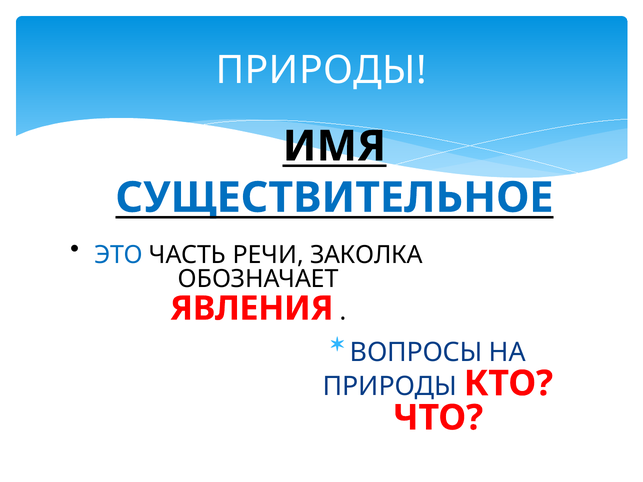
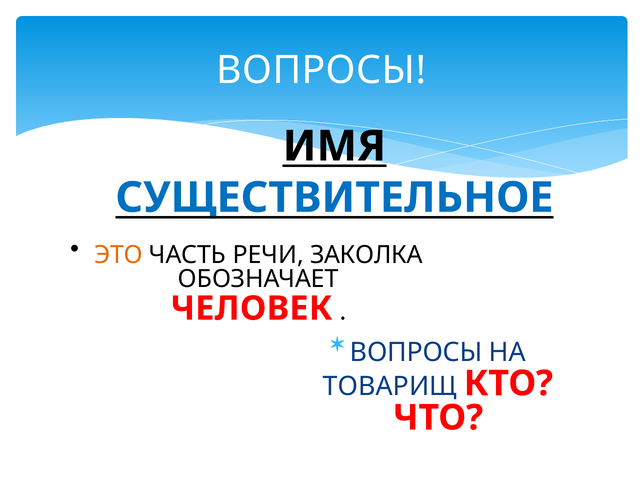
ПРИРОДЫ: ПРИРОДЫ -> ВОПРОСЫ (321, 71)
ЭТО colour: blue -> orange (118, 255)
ЯВЛЕНИЯ: ЯВЛЕНИЯ -> ЧЕЛОВЕК (251, 309)
ПРИРОДЫ: ПРИРОДЫ -> ТОВАРИЩ (390, 387)
